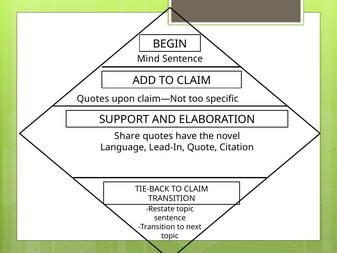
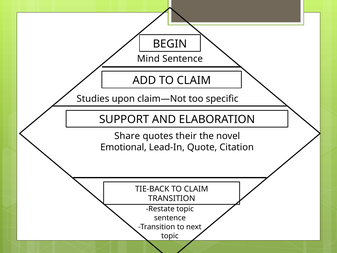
Quotes: Quotes -> Studies (93, 99)
have: have -> their (186, 136)
Language: Language -> Emotional (123, 147)
